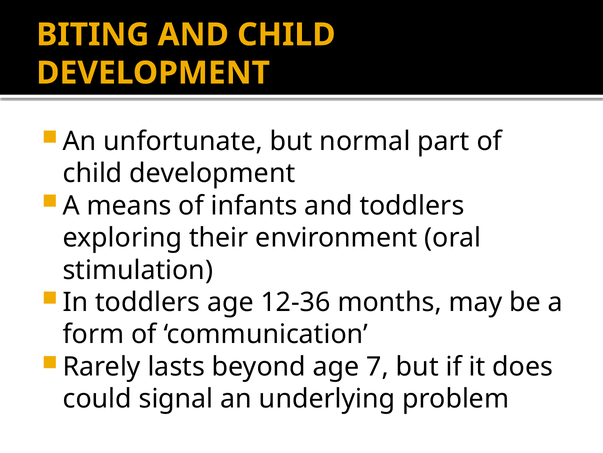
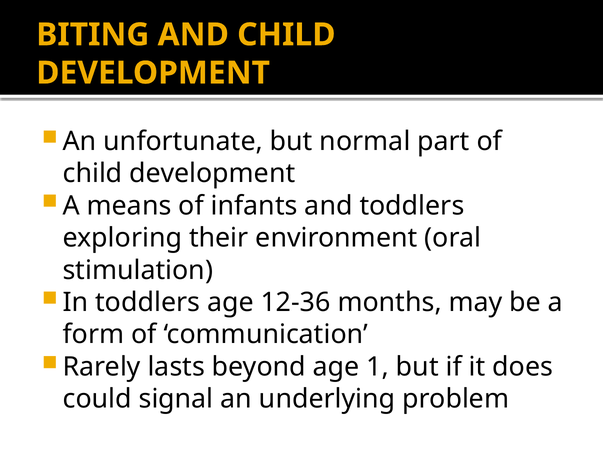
7: 7 -> 1 (378, 366)
